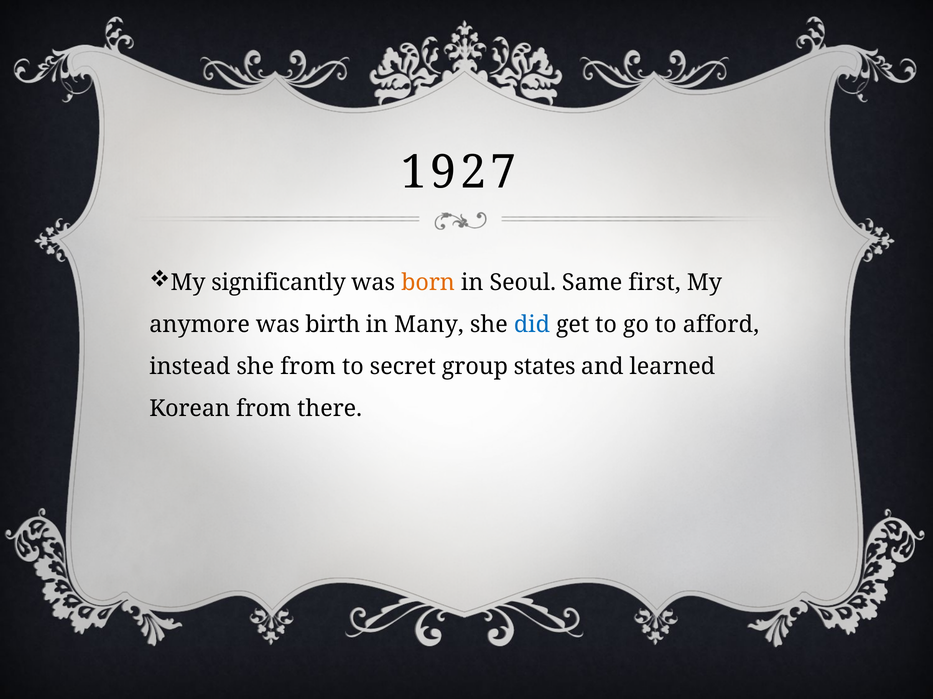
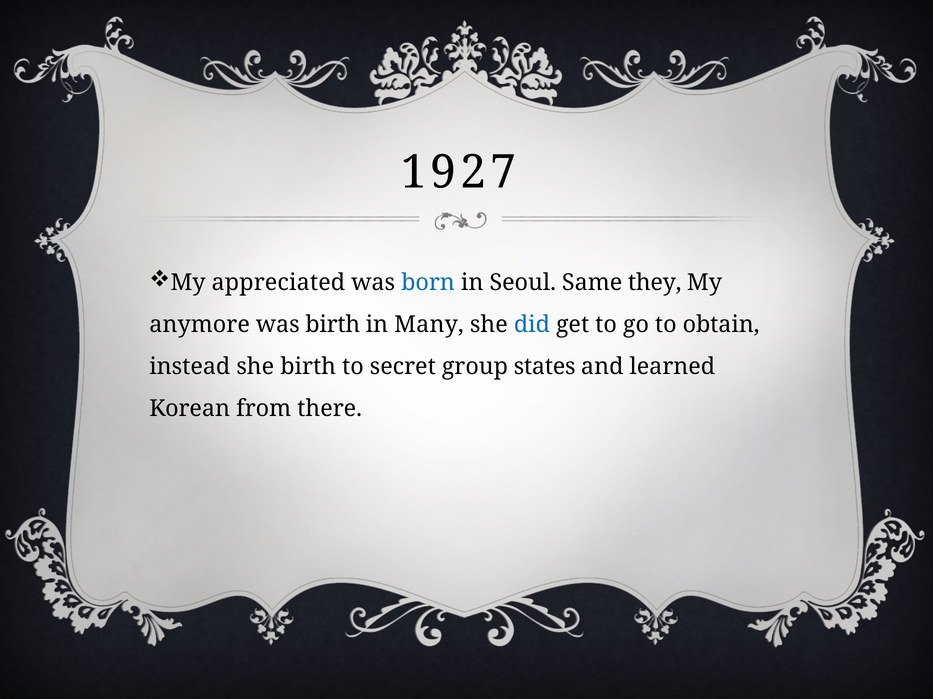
significantly: significantly -> appreciated (278, 283)
born colour: orange -> blue (428, 283)
first: first -> they (655, 283)
afford: afford -> obtain (721, 325)
she from: from -> birth (308, 367)
